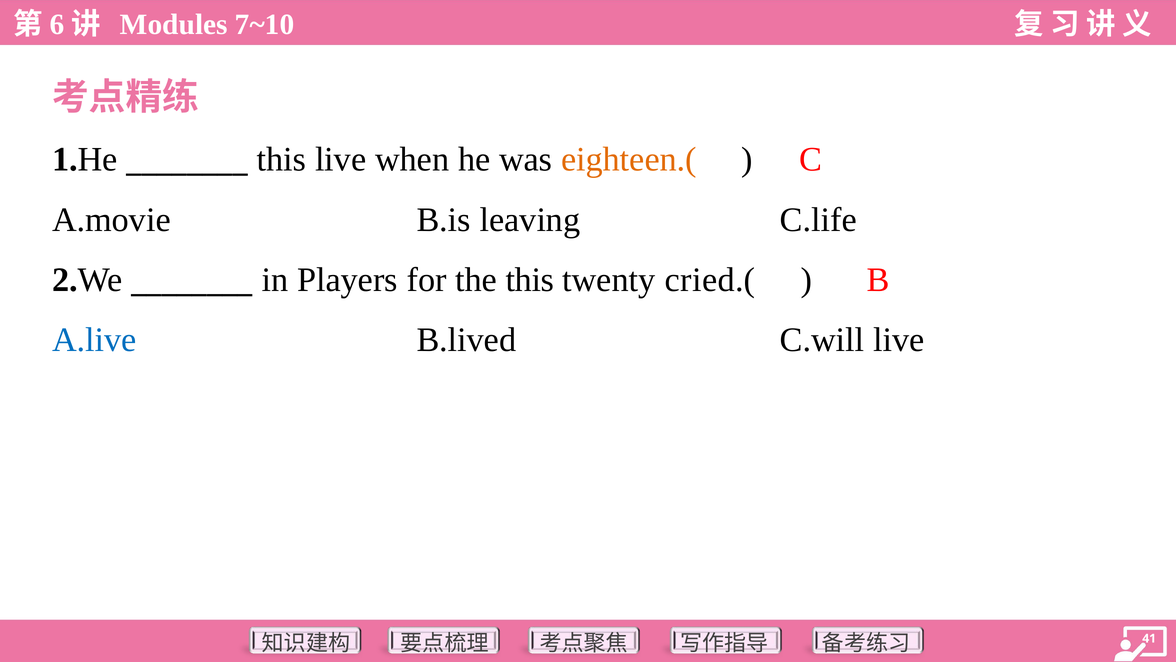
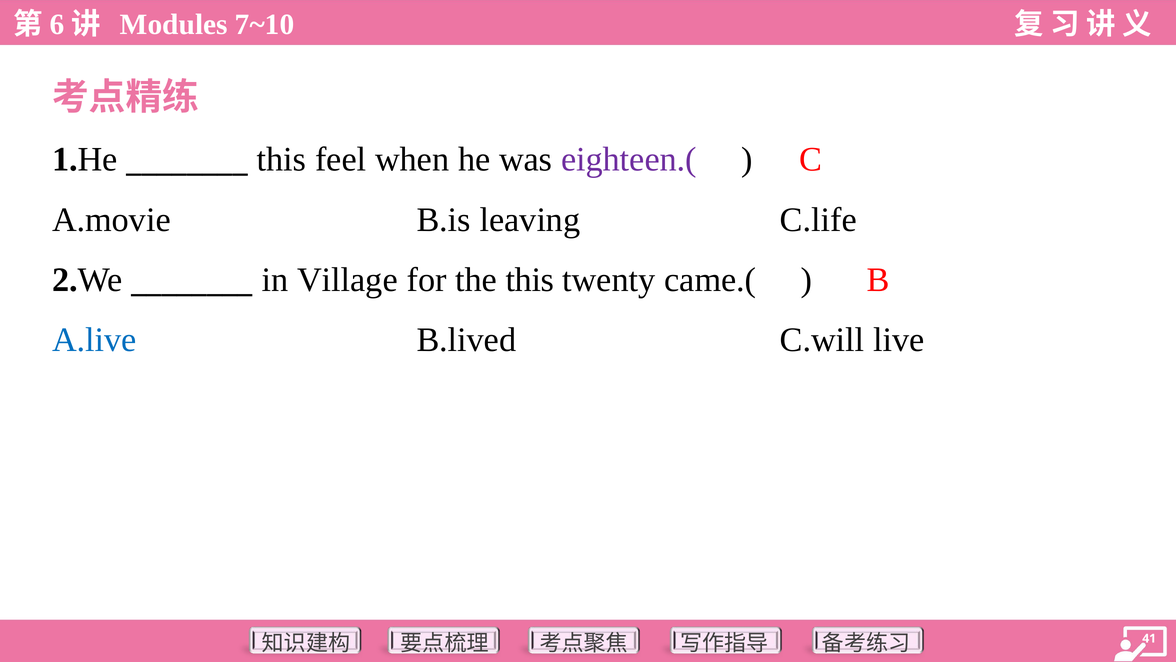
this live: live -> feel (341, 159)
eighteen.( colour: orange -> purple (629, 159)
Players: Players -> Village (347, 280)
cried.(: cried.( -> came.( (710, 280)
